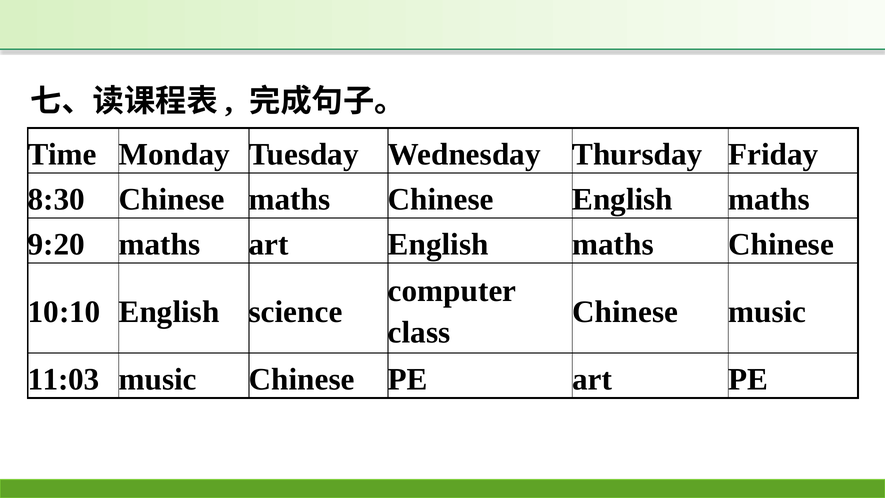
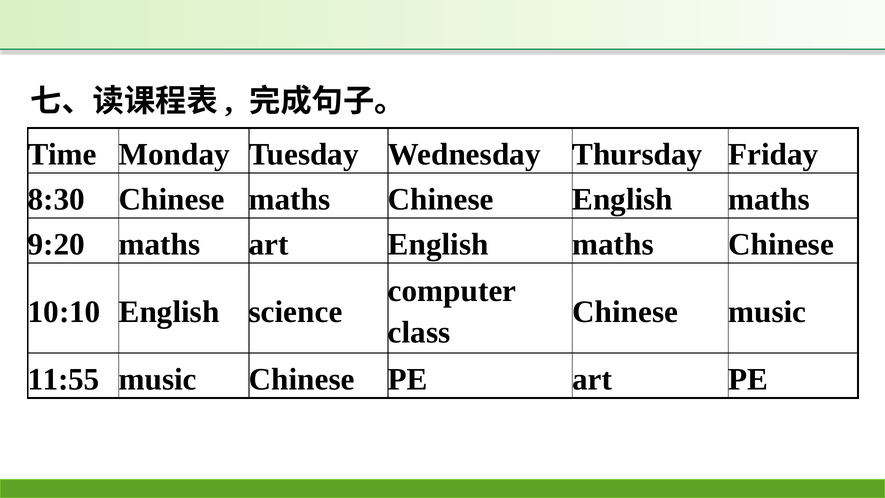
11:03: 11:03 -> 11:55 (63, 379)
